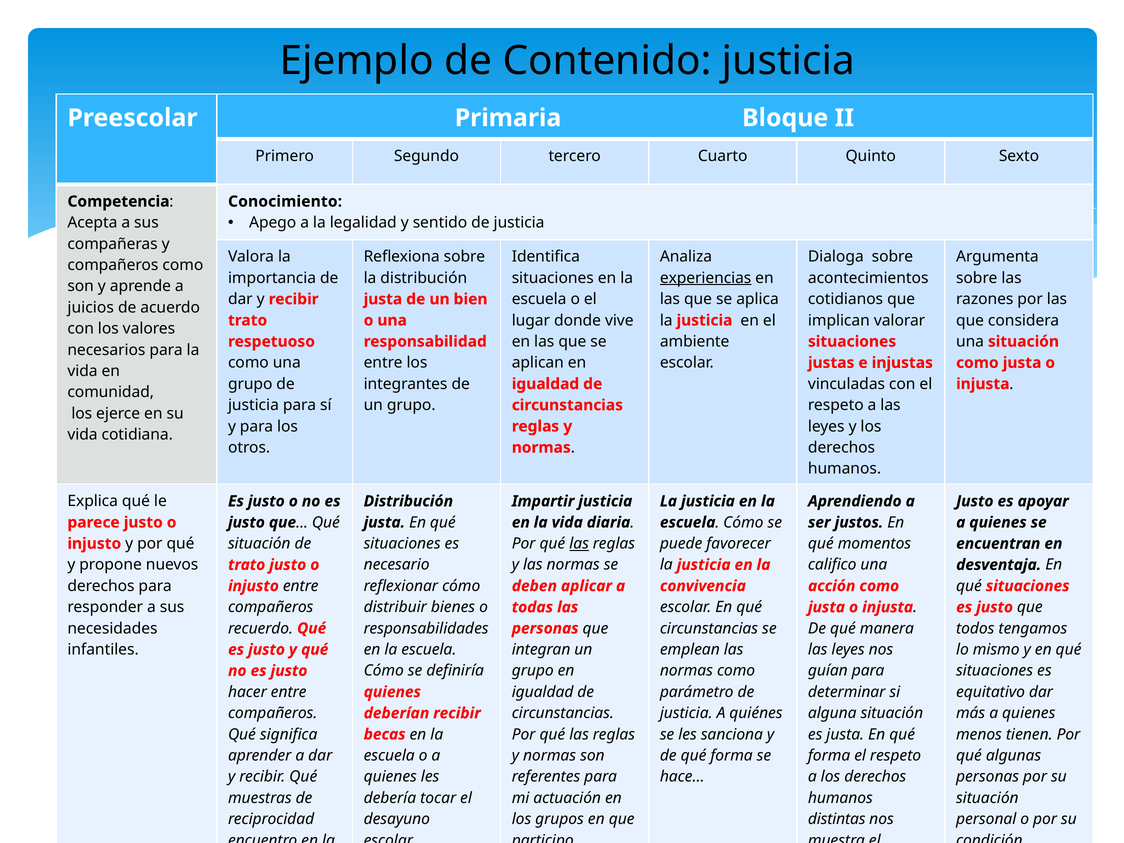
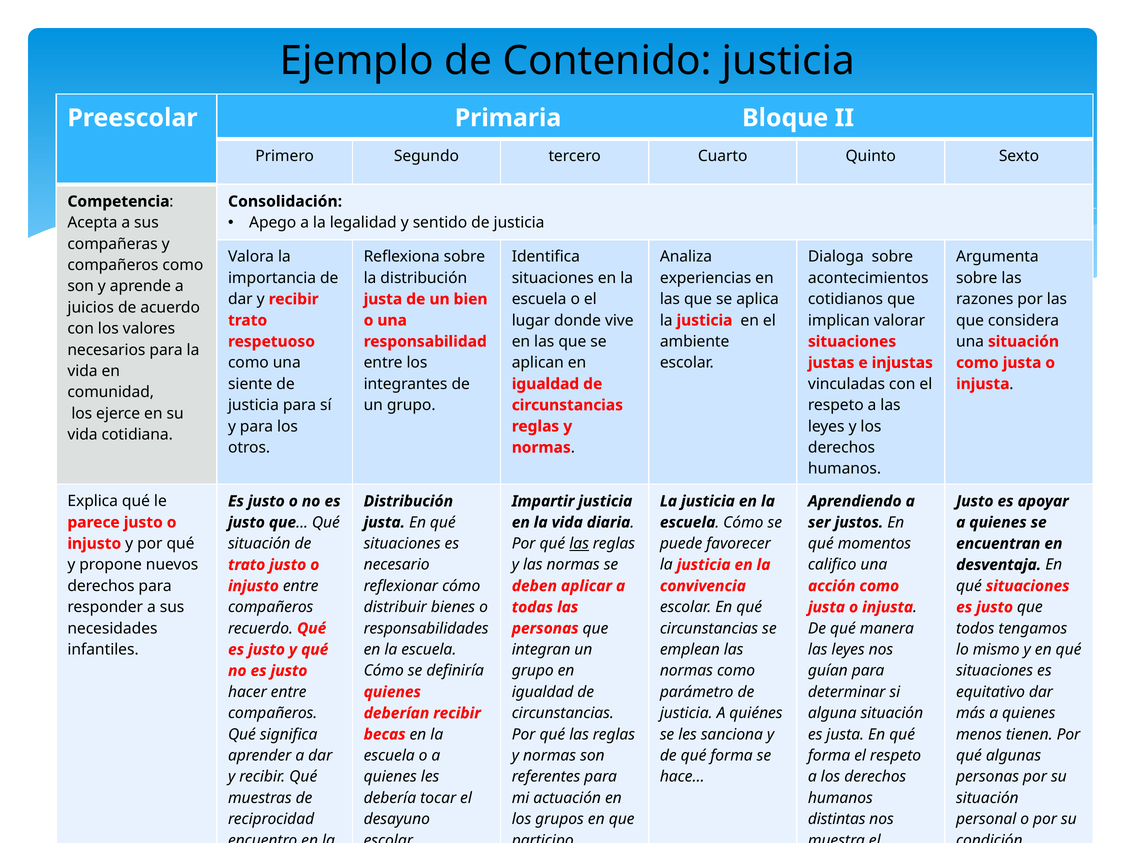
Conocimiento: Conocimiento -> Consolidación (285, 202)
experiencias underline: present -> none (706, 278)
grupo: grupo -> siente (250, 384)
